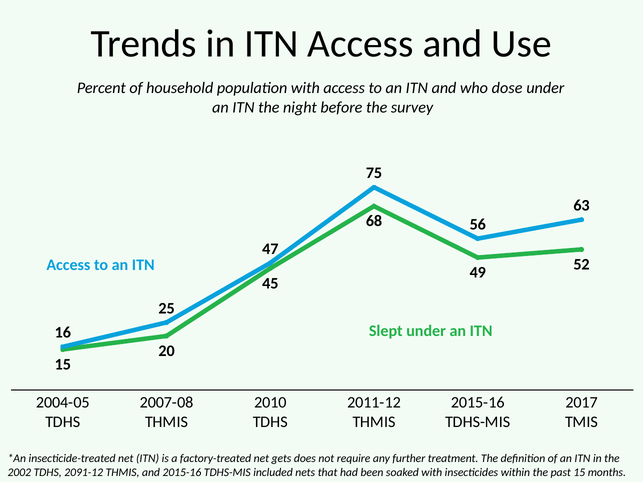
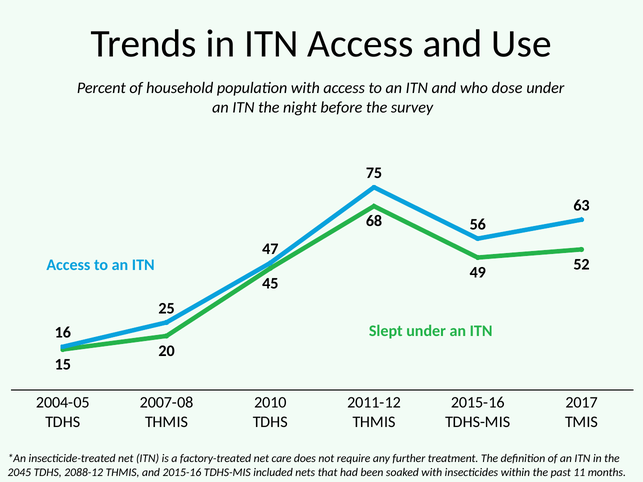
gets: gets -> care (282, 459)
2002: 2002 -> 2045 (19, 472)
2091-12: 2091-12 -> 2088-12 (84, 472)
past 15: 15 -> 11 (579, 472)
